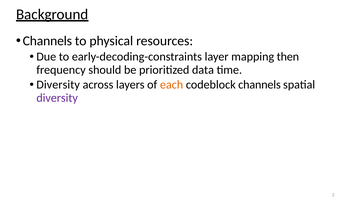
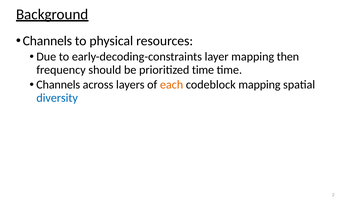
prioritized data: data -> time (203, 70)
Diversity: Diversity -> Channels (58, 85)
codeblock channels: channels -> mapping (259, 85)
diversity colour: purple -> blue (57, 98)
